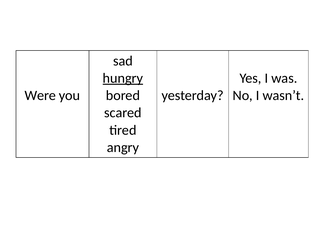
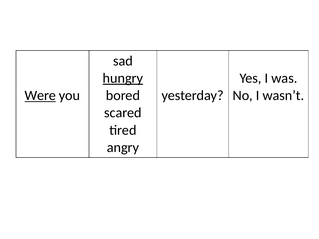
Were underline: none -> present (40, 96)
